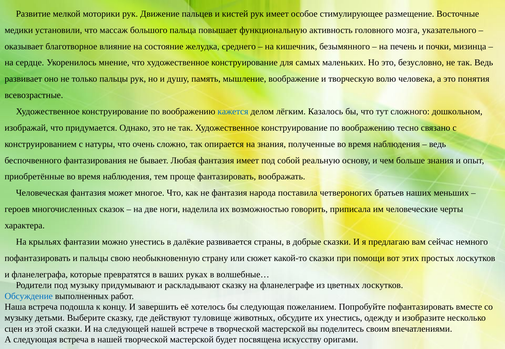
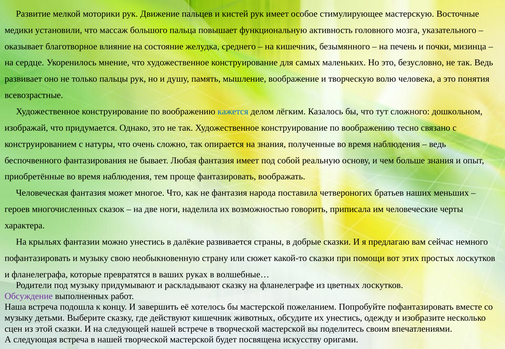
размещение: размещение -> мастерскую (410, 14)
и пальцы: пальцы -> музыку (94, 259)
Обсуждение colour: blue -> purple (29, 297)
бы следующая: следующая -> мастерской (262, 307)
действуют туловище: туловище -> кишечник (212, 318)
